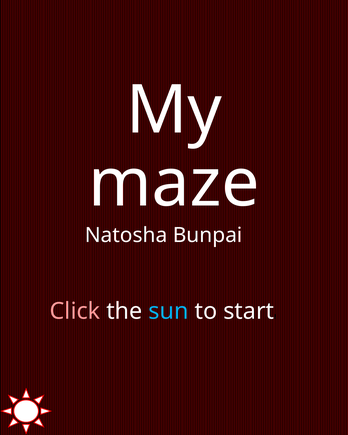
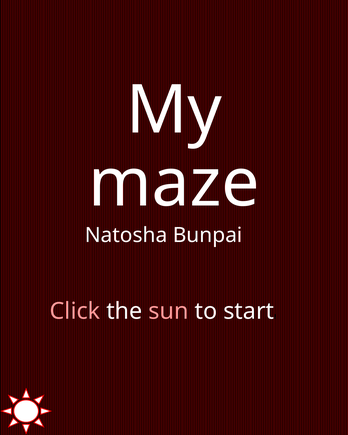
sun colour: light blue -> pink (168, 311)
